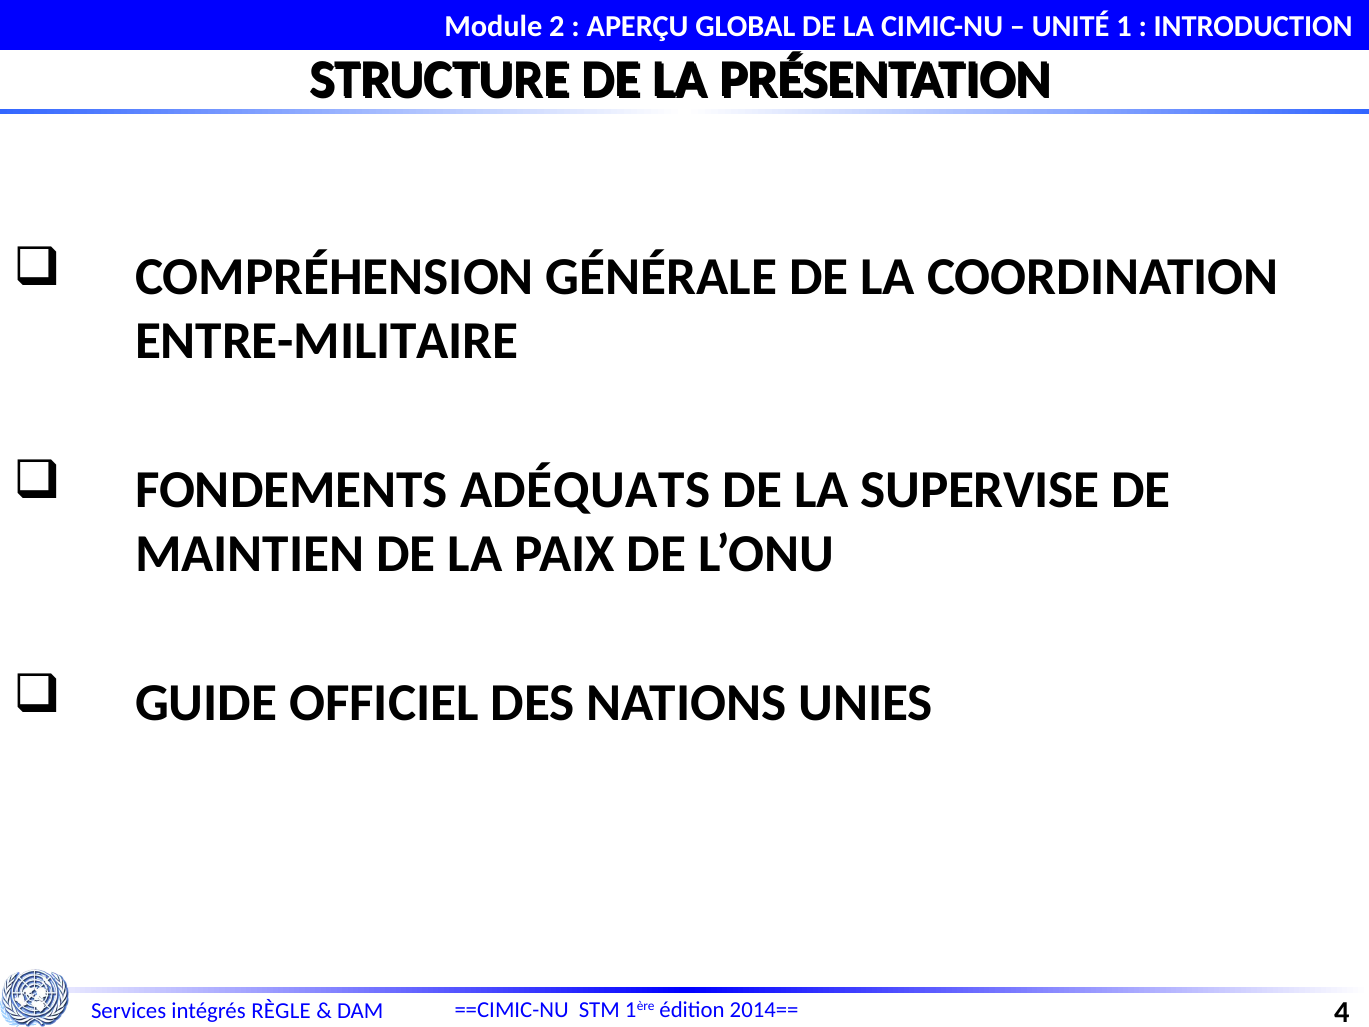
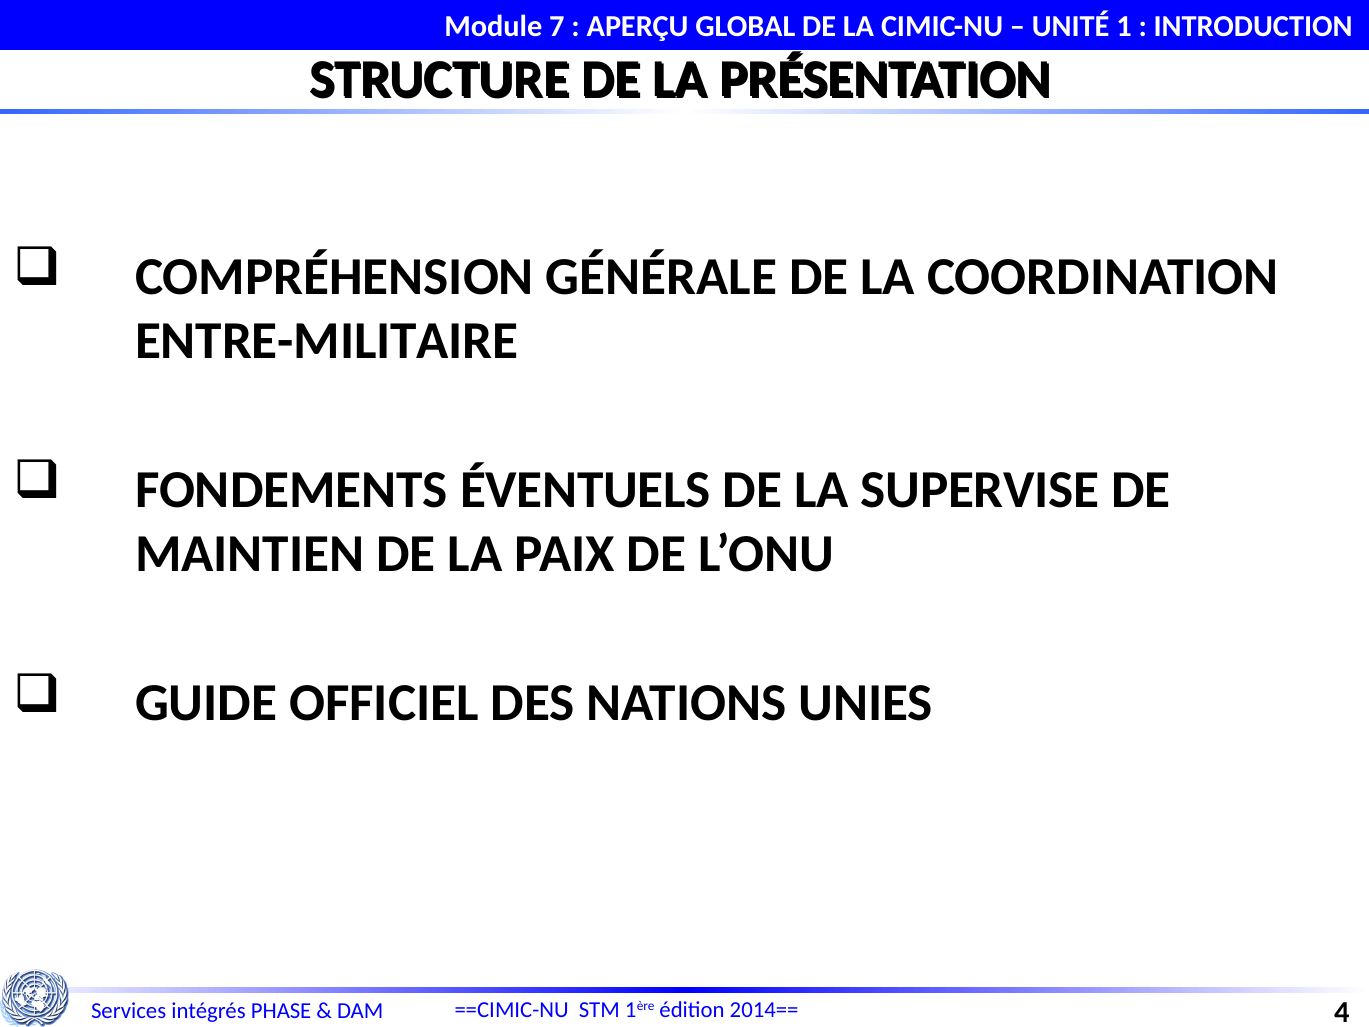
2: 2 -> 7 (557, 27)
ADÉQUATS: ADÉQUATS -> ÉVENTUELS (586, 490)
RÈGLE: RÈGLE -> PHASE (281, 1010)
